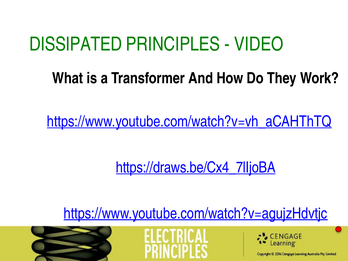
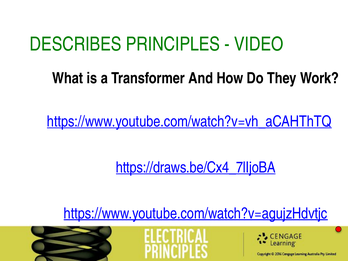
DISSIPATED: DISSIPATED -> DESCRIBES (76, 44)
